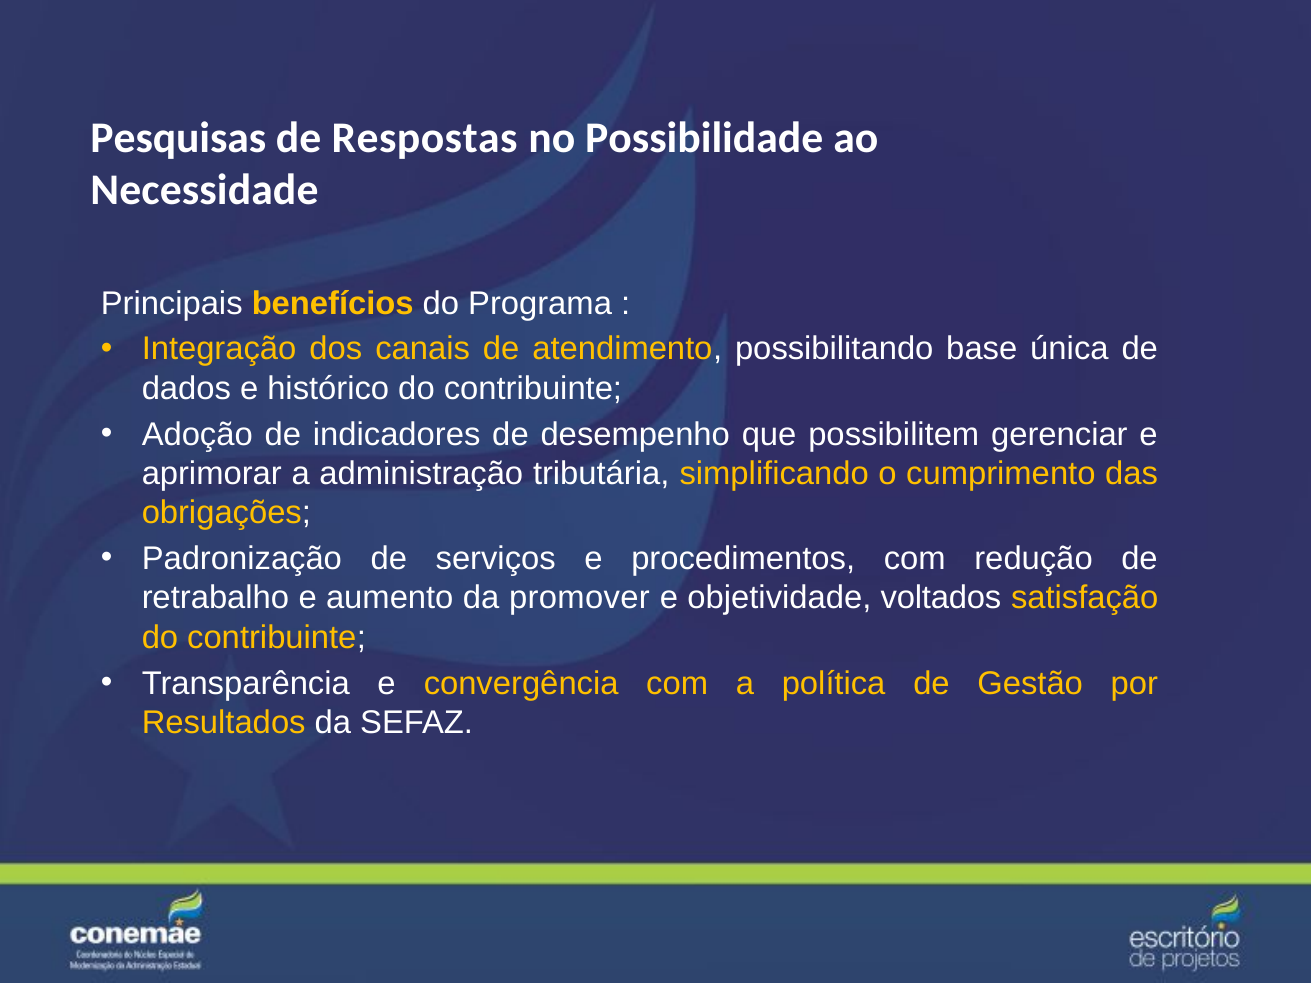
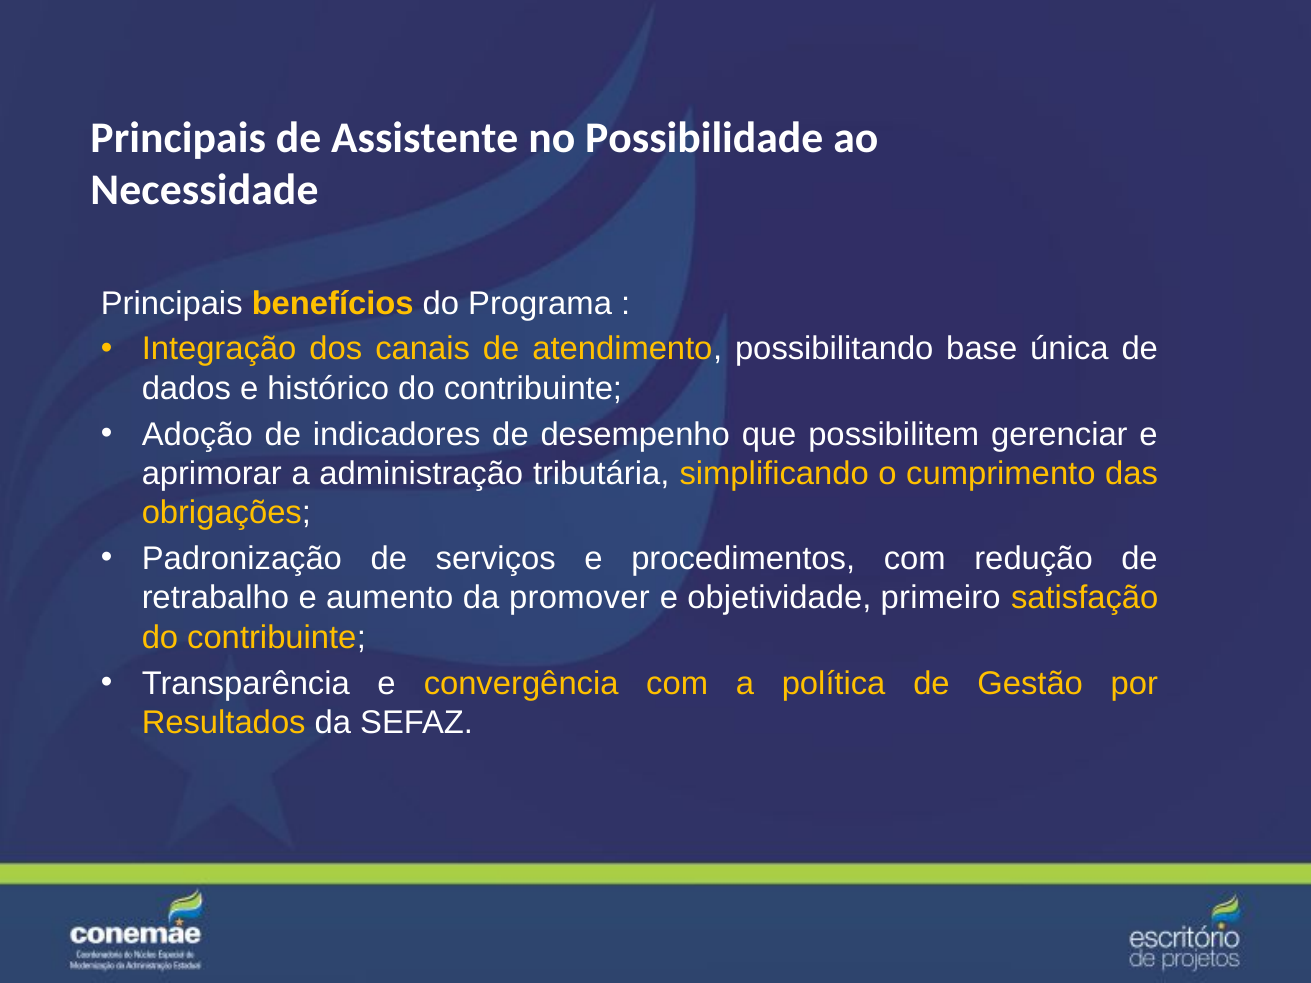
Pesquisas: Pesquisas -> Principais (178, 138)
Respostas: Respostas -> Assistente (425, 138)
voltados: voltados -> primeiro (941, 598)
